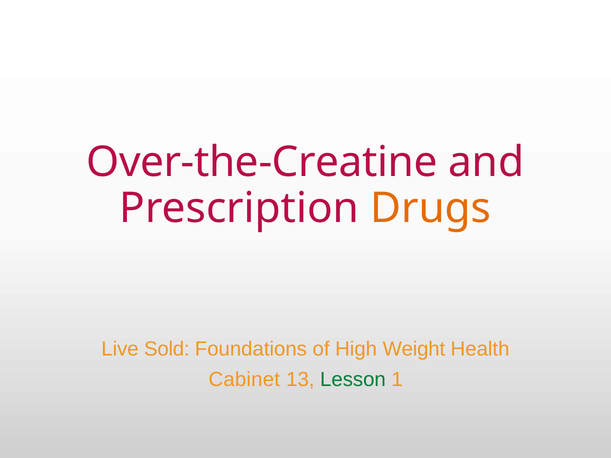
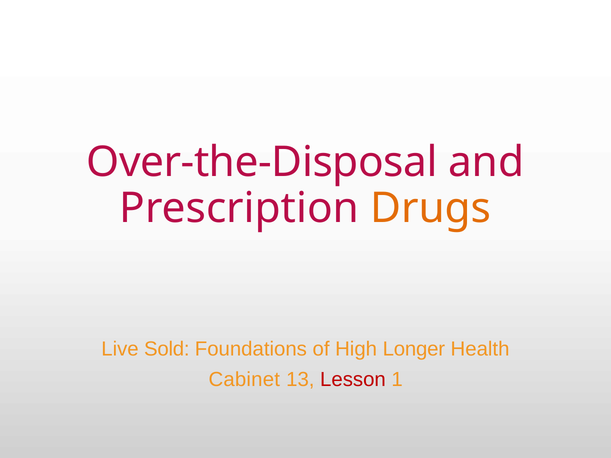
Over-the-Creatine: Over-the-Creatine -> Over-the-Disposal (262, 162)
Weight: Weight -> Longer (414, 349)
Lesson colour: green -> red (353, 380)
